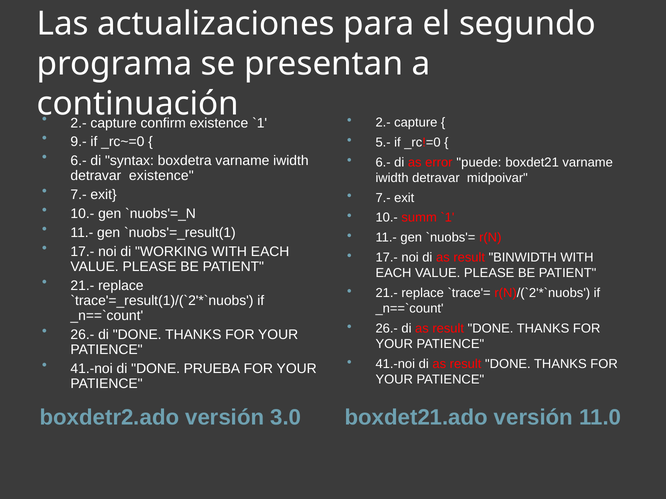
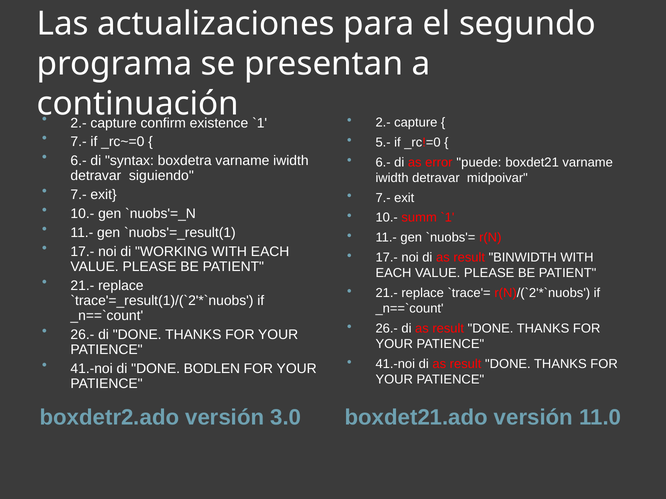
9.-: 9.- -> 7.- (79, 142)
detravar existence: existence -> siguiendo (161, 176)
PRUEBA: PRUEBA -> BODLEN (212, 369)
